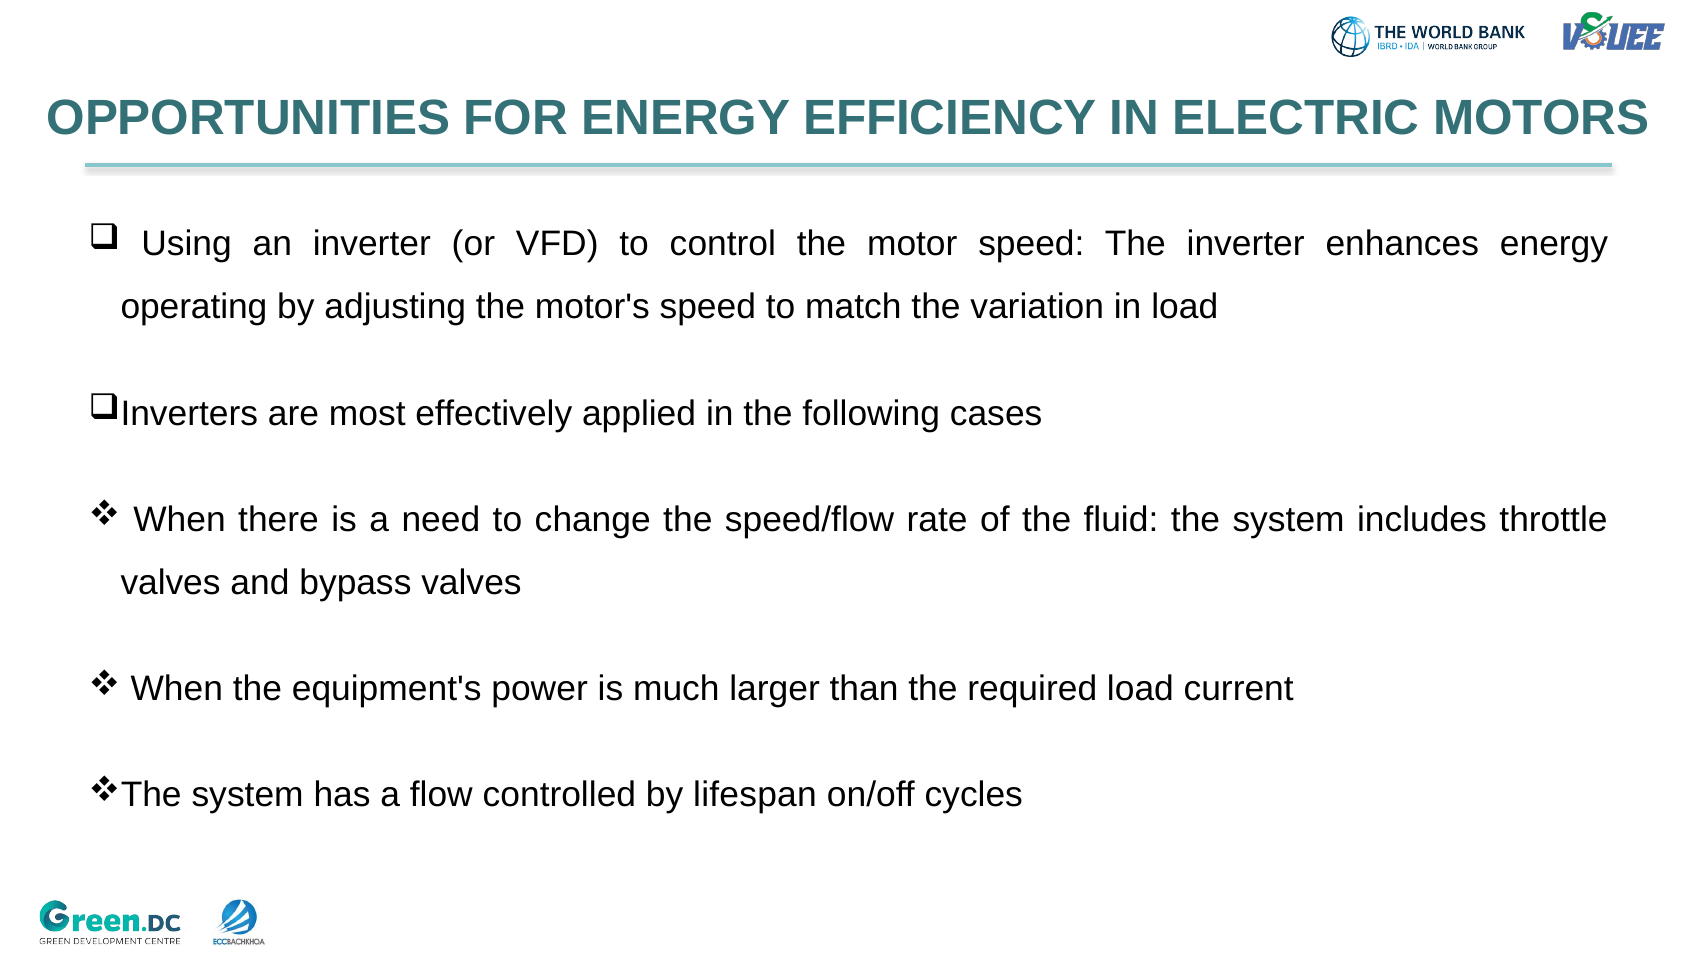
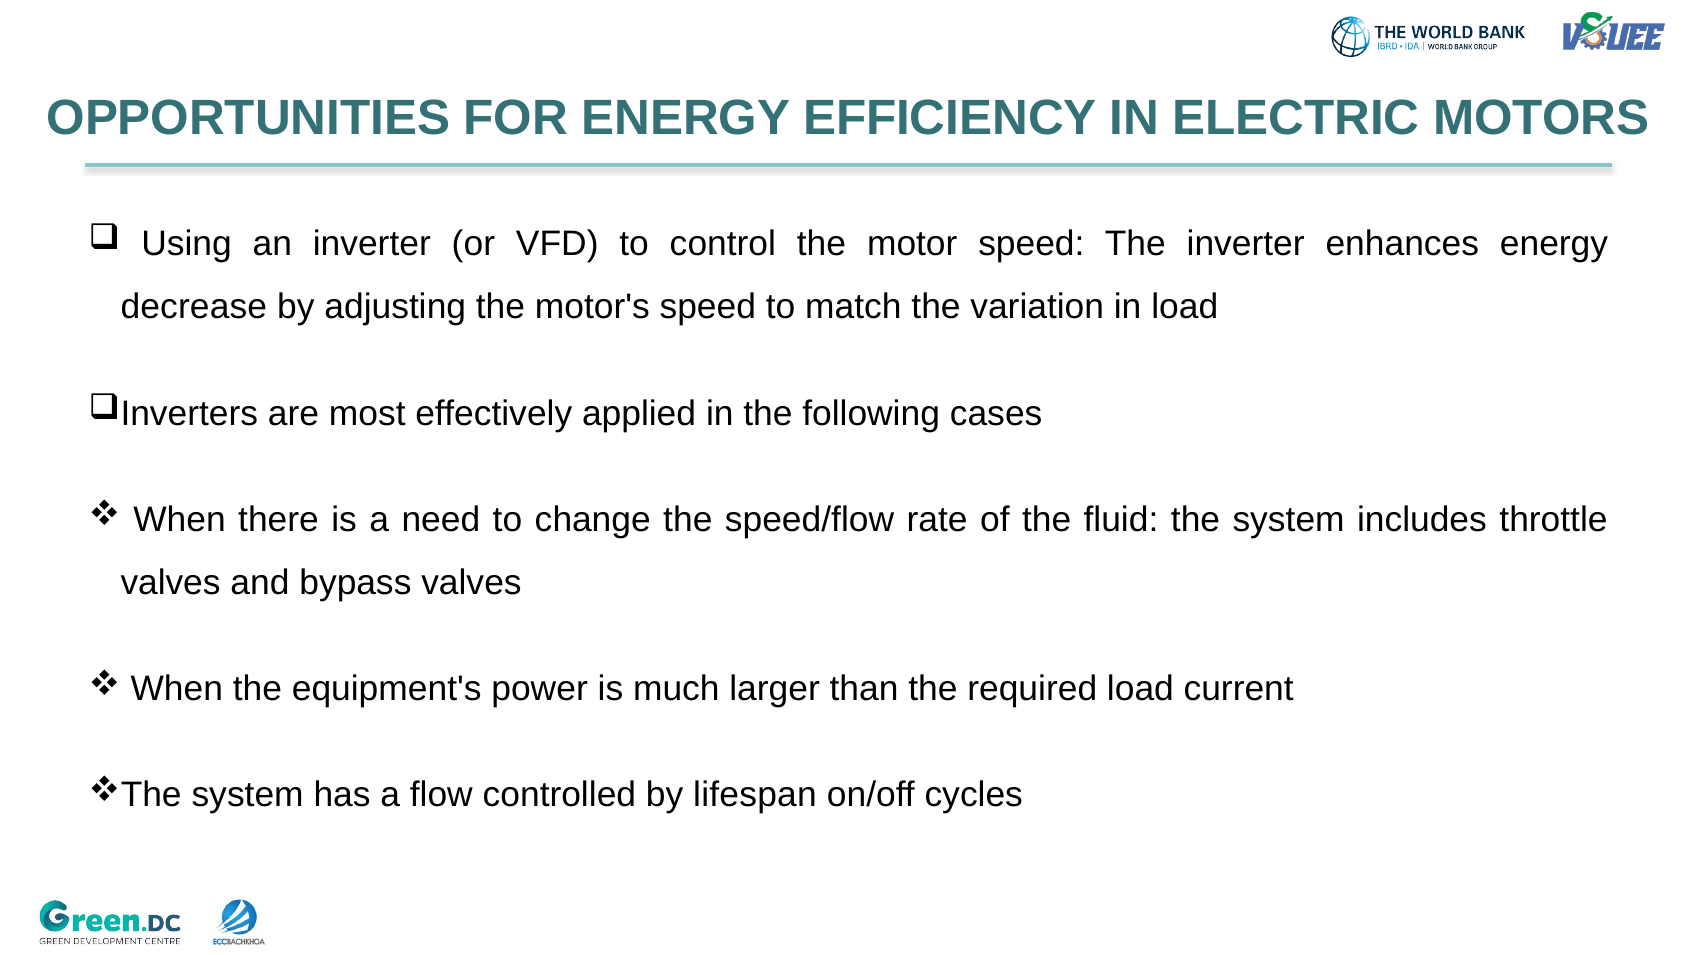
operating: operating -> decrease (194, 307)
